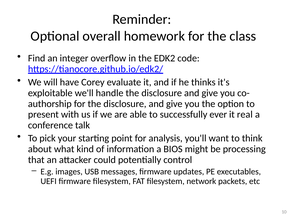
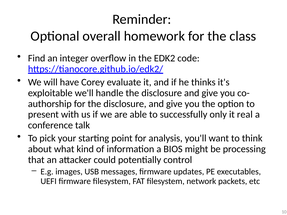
ever: ever -> only (218, 115)
